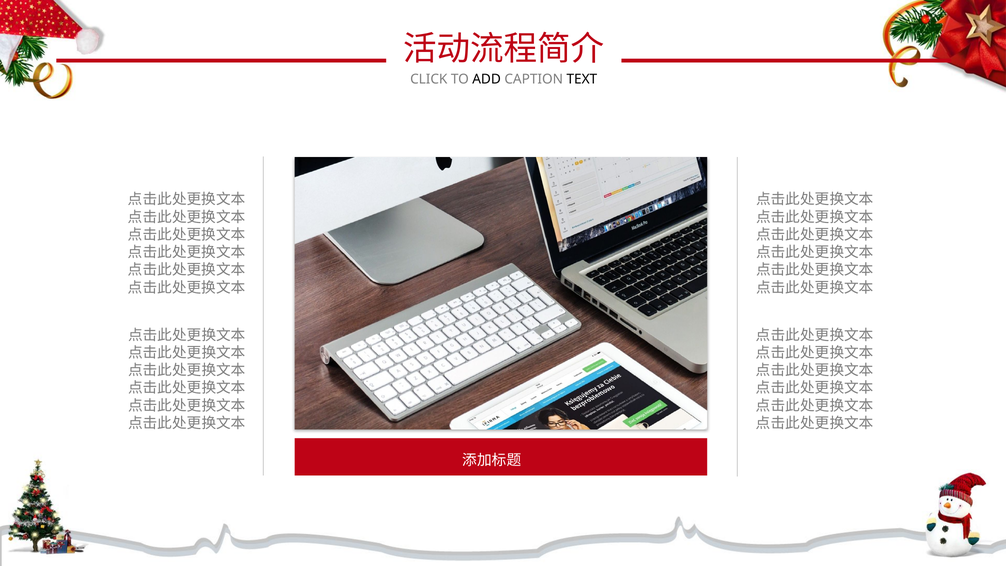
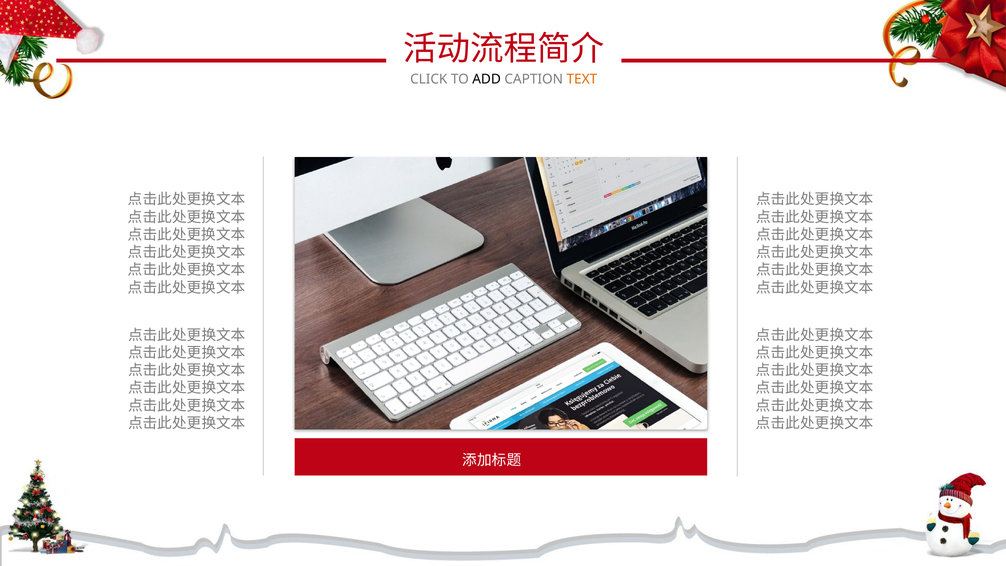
TEXT colour: black -> orange (582, 79)
